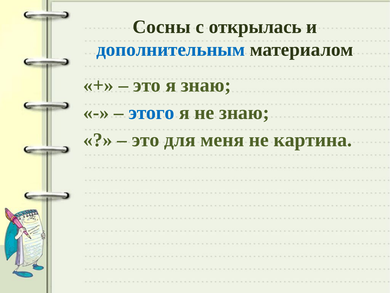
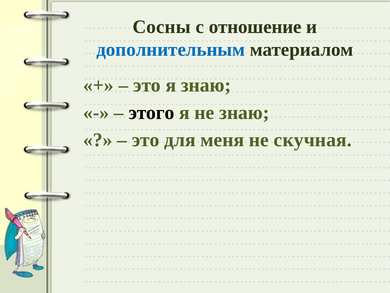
открылась: открылась -> отношение (255, 27)
этого colour: blue -> black (151, 112)
картина: картина -> скучная (313, 140)
